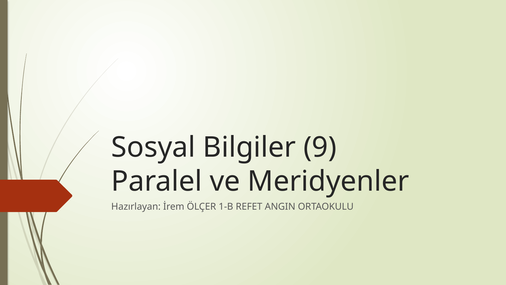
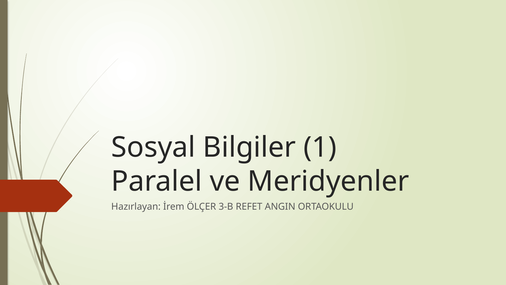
9: 9 -> 1 (320, 147)
1-B: 1-B -> 3-B (226, 207)
